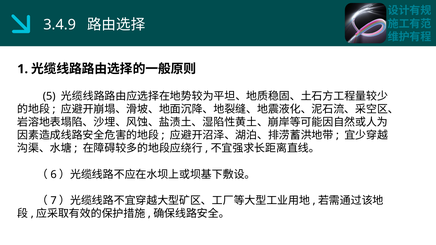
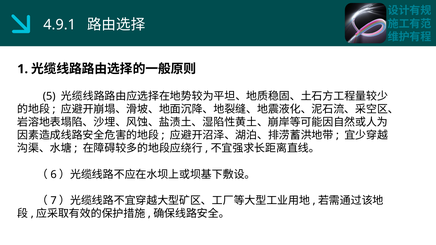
3.4.9: 3.4.9 -> 4.9.1 (60, 25)
